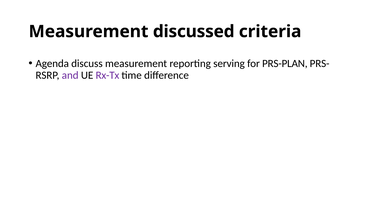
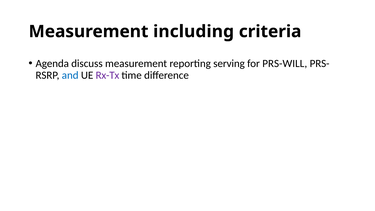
discussed: discussed -> including (194, 32)
PRS-PLAN: PRS-PLAN -> PRS-WILL (285, 63)
and colour: purple -> blue (70, 75)
